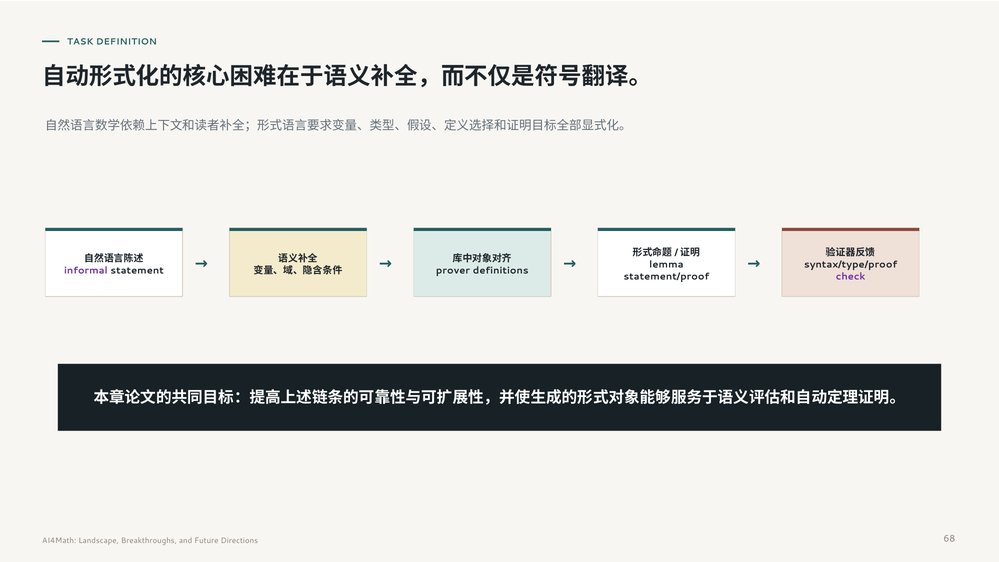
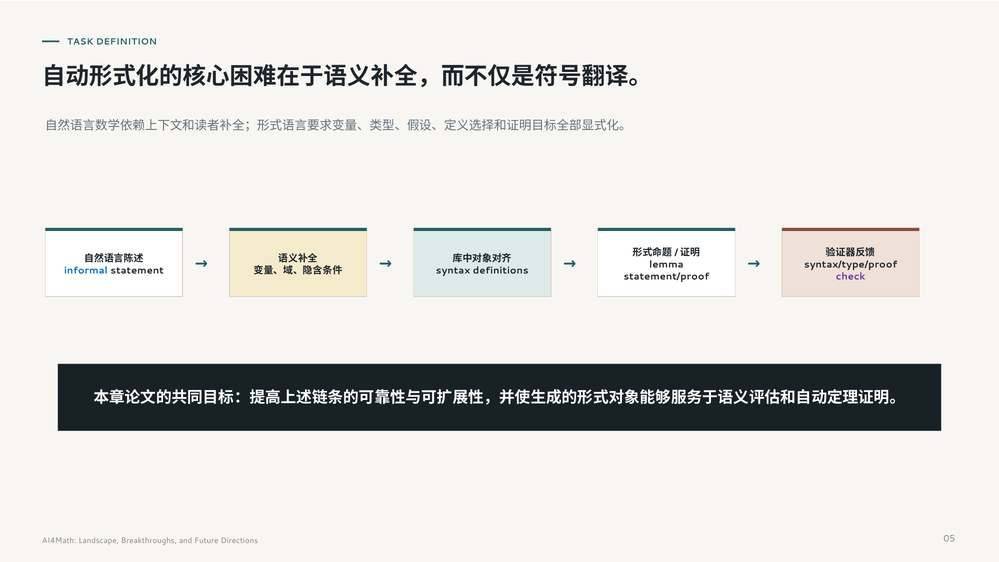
informal colour: purple -> blue (86, 270)
prover: prover -> syntax (453, 270)
68: 68 -> 05 (949, 539)
